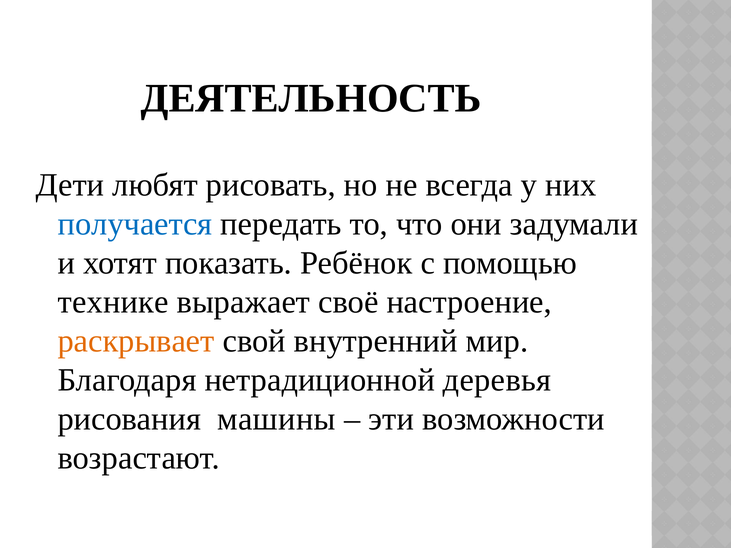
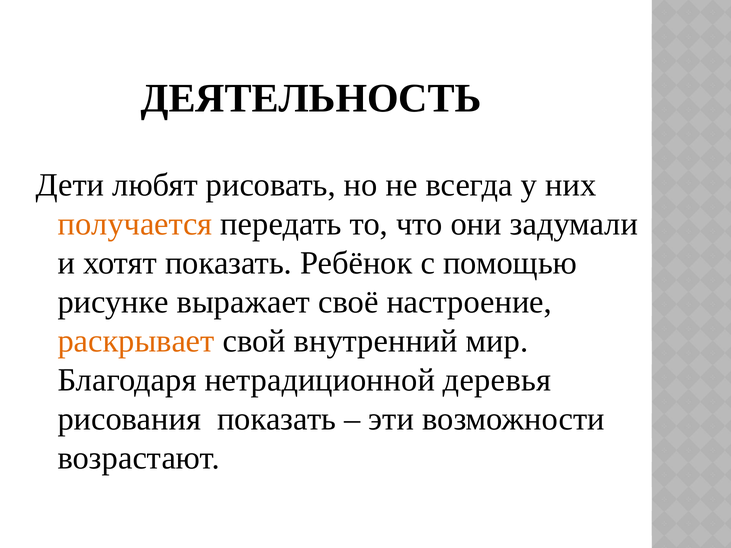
получается colour: blue -> orange (135, 224)
технике: технике -> рисунке (113, 302)
рисования машины: машины -> показать (277, 419)
